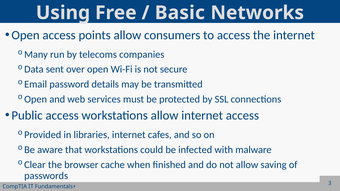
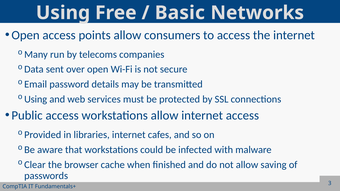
Open: Open -> Using (36, 99)
